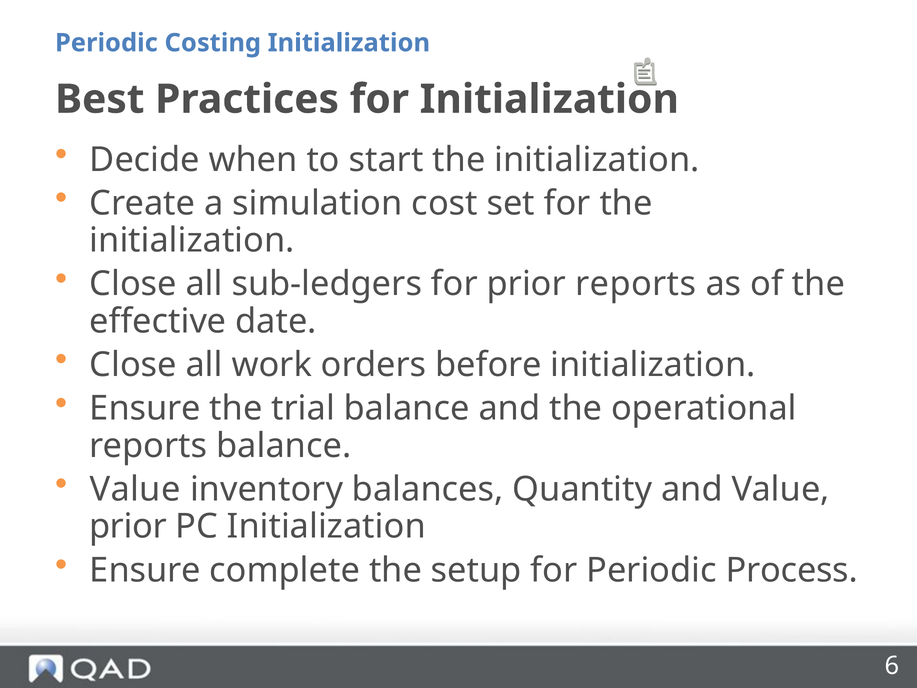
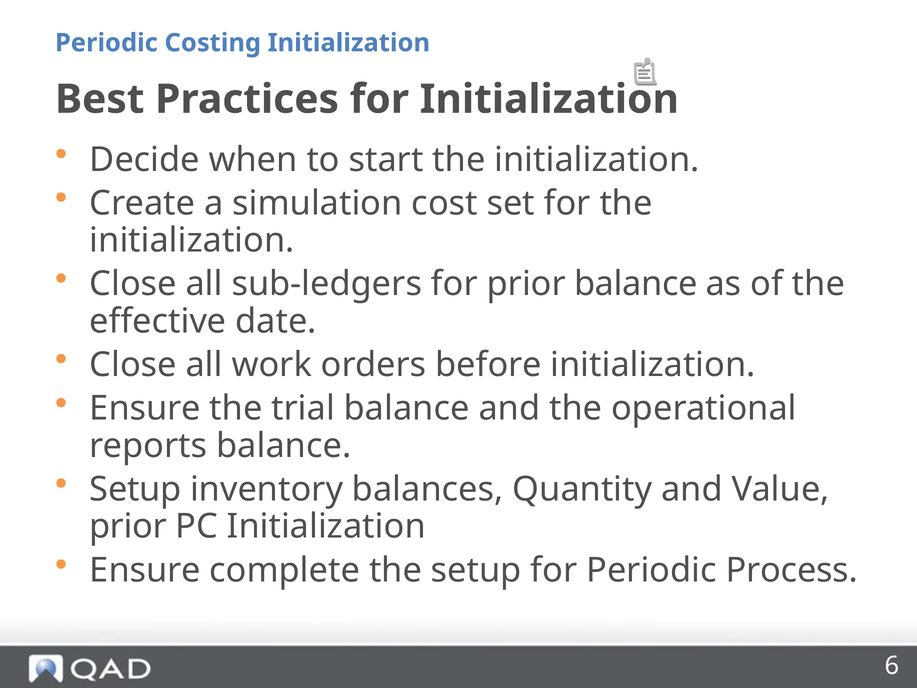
prior reports: reports -> balance (636, 284)
Value: Value -> Setup (135, 489)
